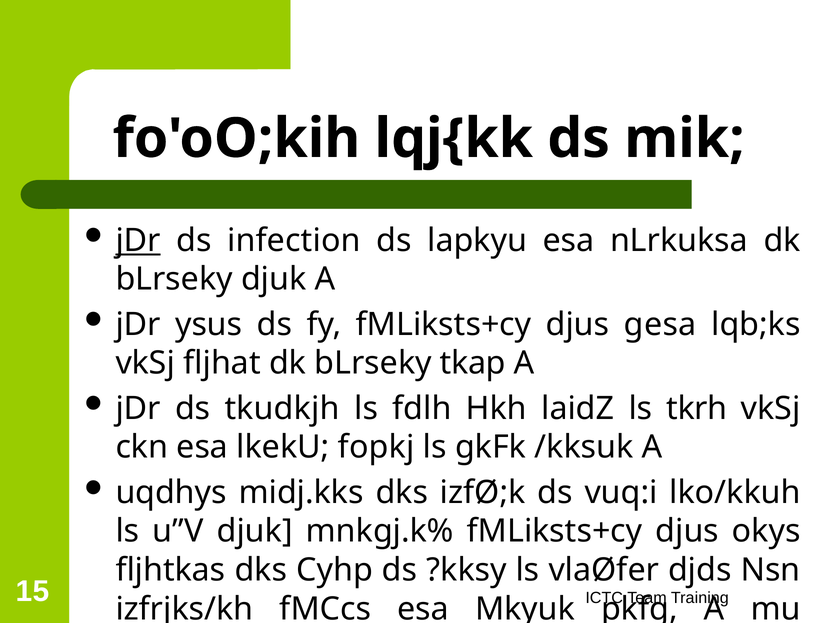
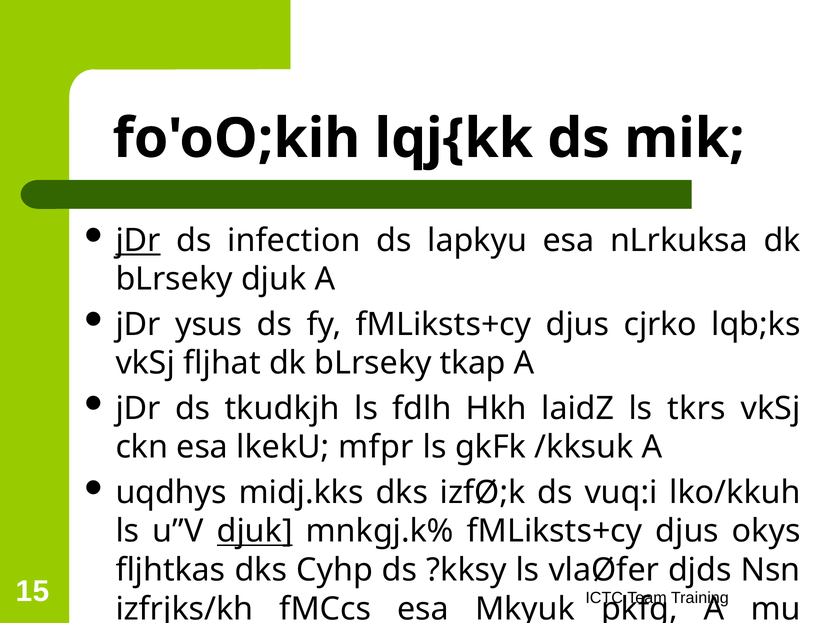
gesa: gesa -> cjrko (660, 324)
tkrh: tkrh -> tkrs (696, 408)
fopkj: fopkj -> mfpr (376, 447)
djuk underline: none -> present (255, 531)
